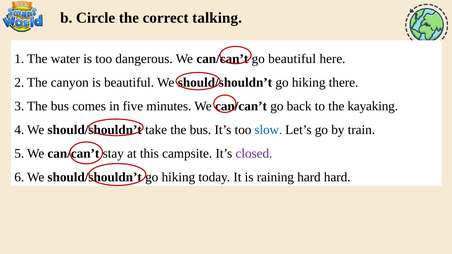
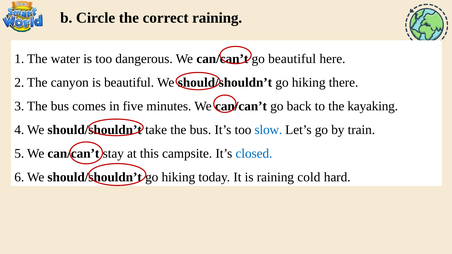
correct talking: talking -> raining (217, 18)
closed colour: purple -> blue (254, 154)
raining hard: hard -> cold (309, 177)
